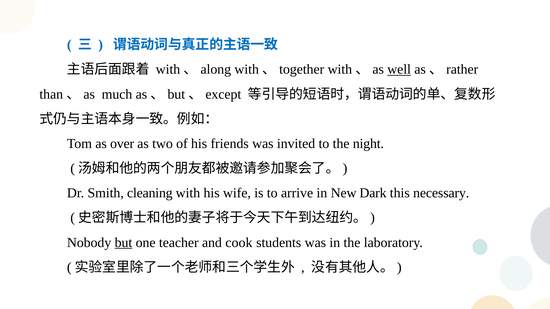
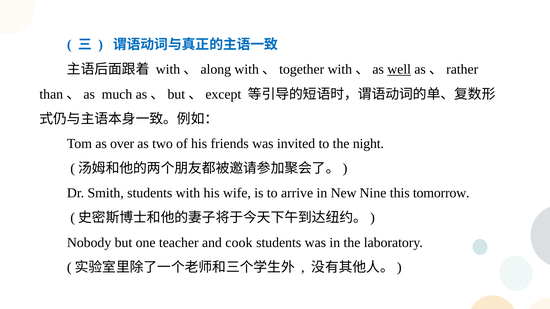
Smith cleaning: cleaning -> students (150, 193)
Dark: Dark -> Nine (373, 193)
necessary: necessary -> tomorrow (441, 193)
but underline: present -> none (123, 243)
